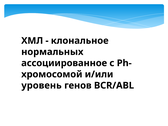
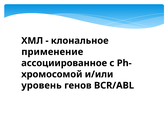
нормальных: нормальных -> применение (52, 52)
